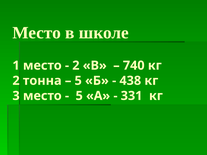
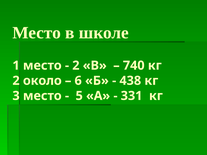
тонна: тонна -> около (42, 81)
5: 5 -> 6 (78, 81)
